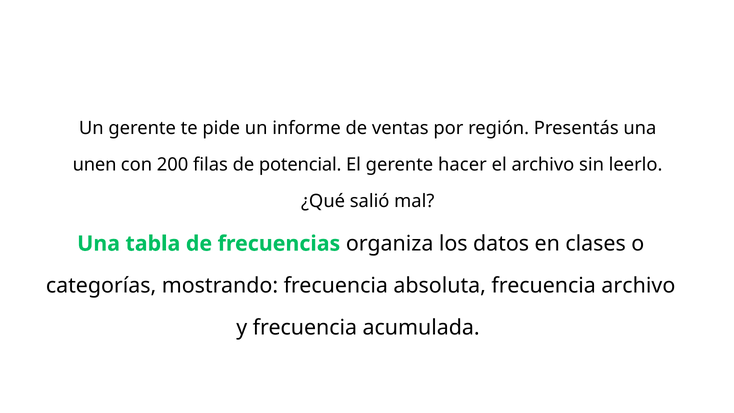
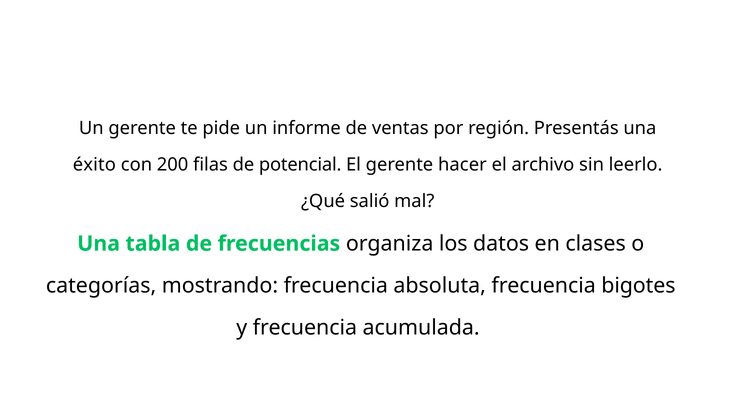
unen: unen -> éxito (94, 165)
frecuencia archivo: archivo -> bigotes (638, 286)
